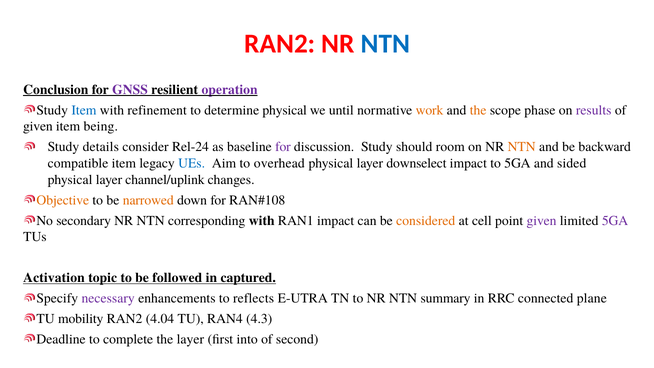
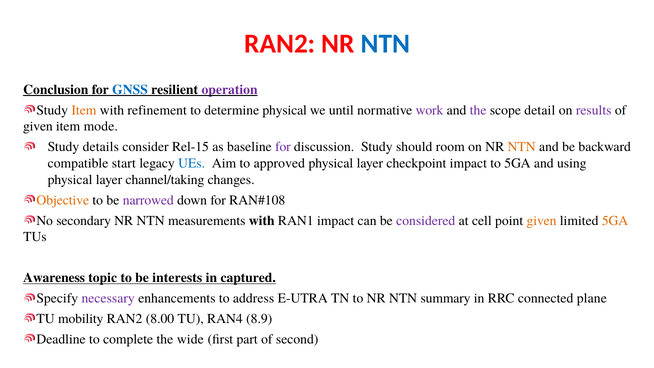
GNSS colour: purple -> blue (130, 90)
Item colour: blue -> orange (84, 110)
work colour: orange -> purple (430, 110)
the colour: orange -> purple (478, 110)
phase: phase -> detail (540, 110)
being: being -> mode (101, 126)
Rel-24: Rel-24 -> Rel-15 (190, 147)
compatible item: item -> start (124, 163)
overhead: overhead -> approved (279, 163)
downselect: downselect -> checkpoint (416, 163)
sided: sided -> using (572, 163)
channel/uplink: channel/uplink -> channel/taking (165, 180)
narrowed colour: orange -> purple (148, 200)
corresponding: corresponding -> measurements (207, 220)
considered colour: orange -> purple (426, 220)
given colour: purple -> orange (542, 220)
5GA colour: purple -> orange (615, 220)
Activation: Activation -> Awareness (54, 278)
followed: followed -> interests (177, 278)
reflects: reflects -> address (254, 298)
4.04: 4.04 -> 8.00 (160, 319)
4.3: 4.3 -> 8.9 (259, 319)
the layer: layer -> wide (190, 339)
into: into -> part (247, 339)
